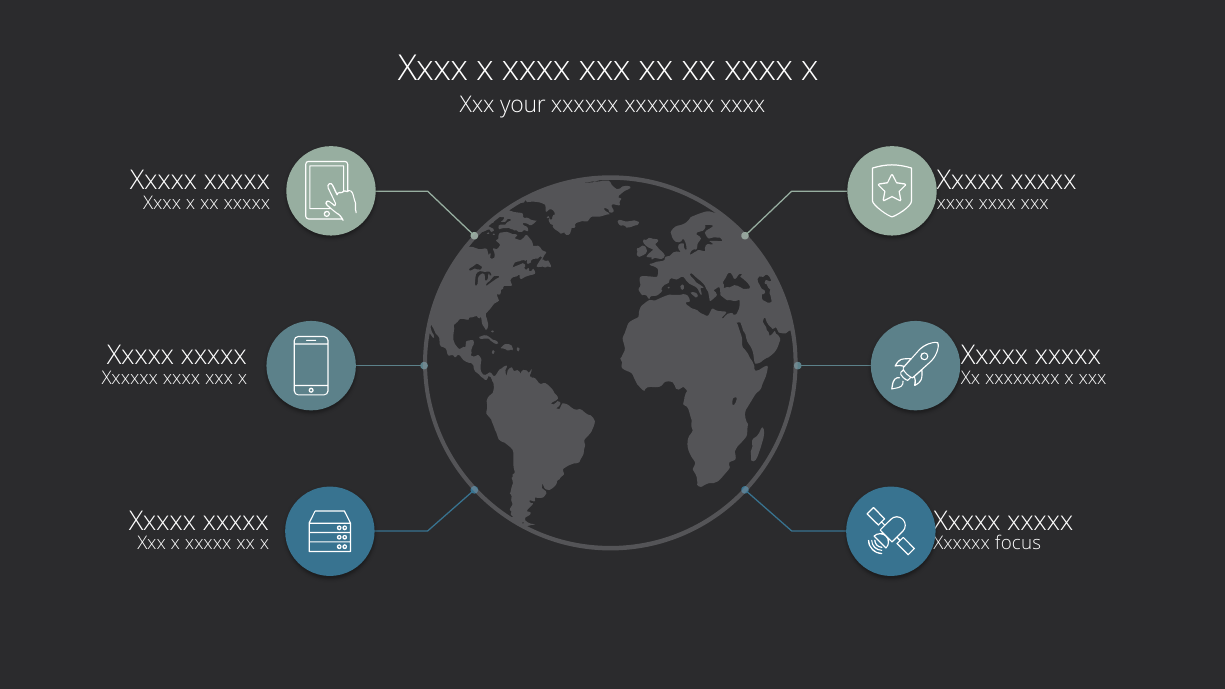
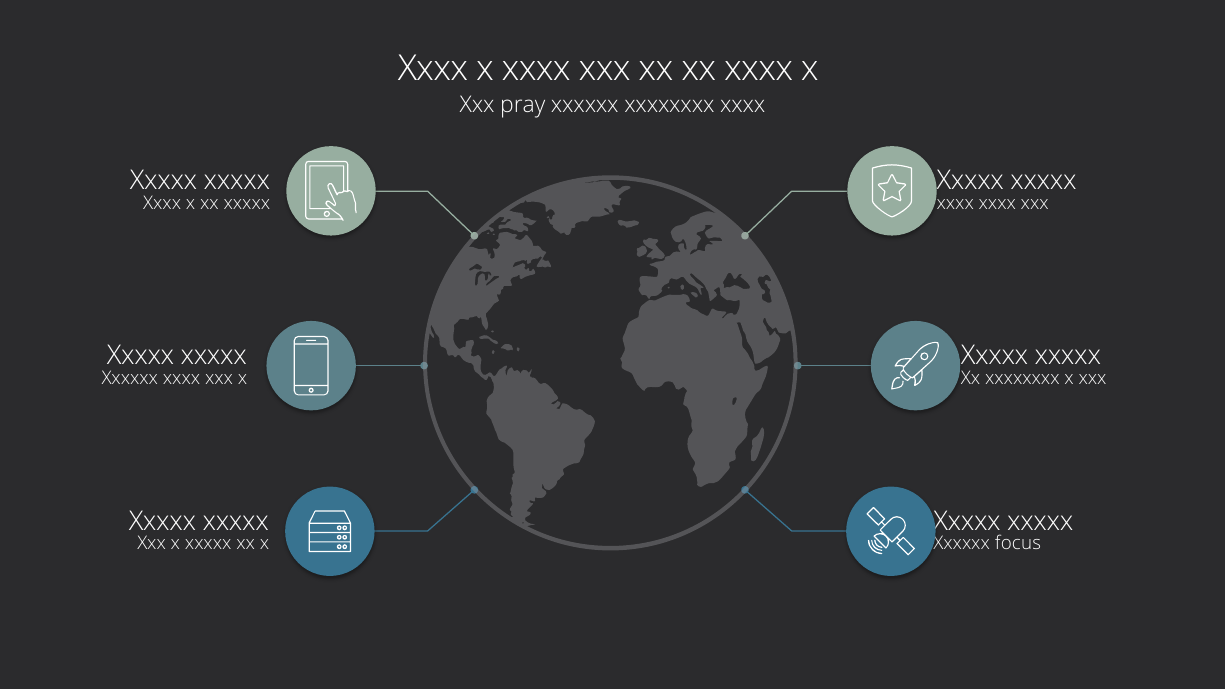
your: your -> pray (523, 105)
